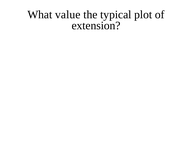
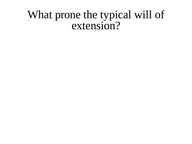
value: value -> prone (68, 15)
plot: plot -> will (143, 15)
